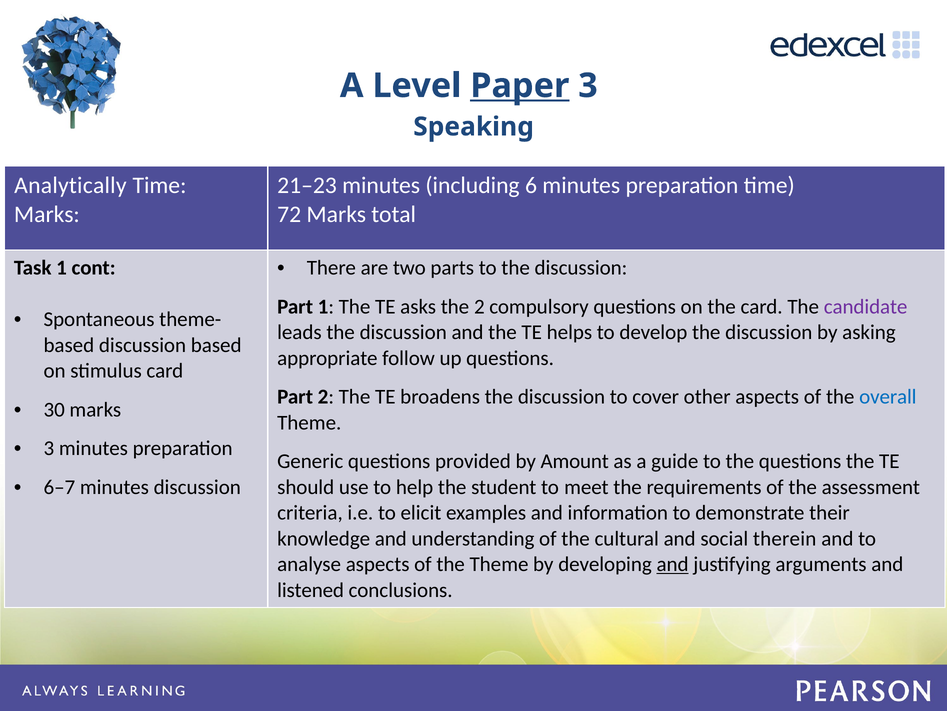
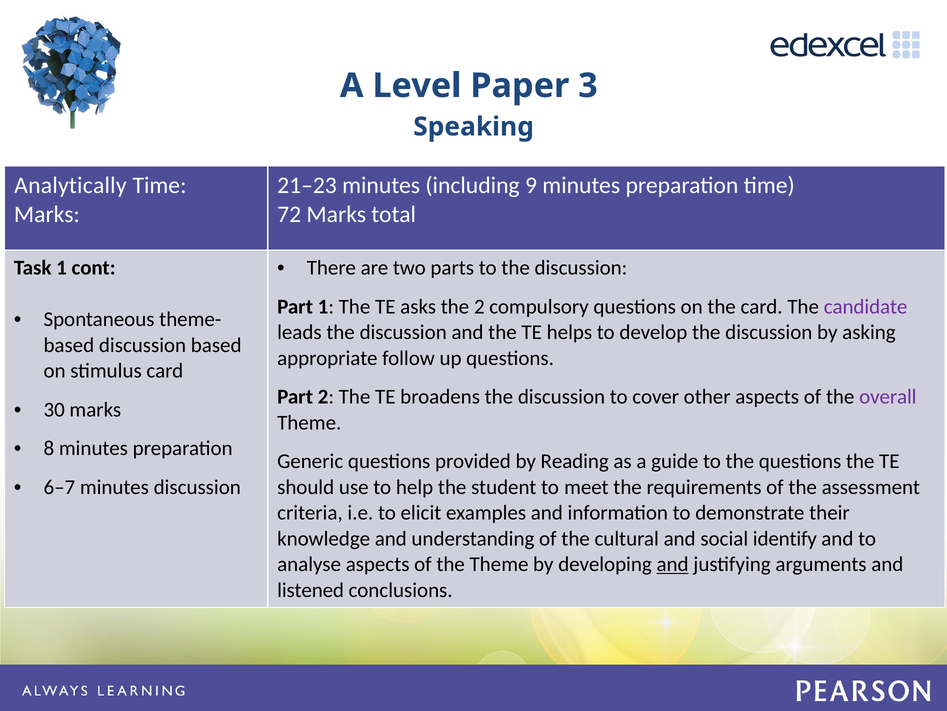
Paper underline: present -> none (520, 86)
6: 6 -> 9 (531, 185)
overall colour: blue -> purple (888, 396)
3: 3 -> 8 (49, 448)
Amount: Amount -> Reading (575, 461)
therein: therein -> identify (785, 538)
